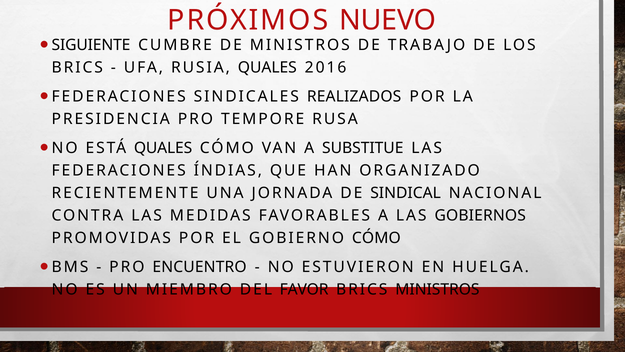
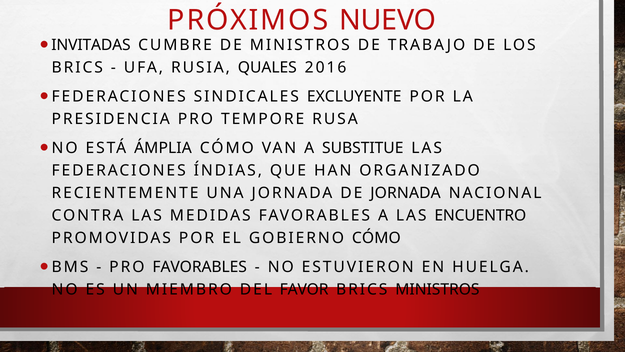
SIGUIENTE: SIGUIENTE -> INVITADAS (91, 45)
REALIZADOS: REALIZADOS -> EXCLUYENTE (354, 96)
ESTÁ QUALES: QUALES -> ÁMPLIA (163, 148)
DE SINDICAL: SINDICAL -> JORNADA (406, 193)
GOBIERNOS: GOBIERNOS -> ENCUENTRO (480, 215)
PRO ENCUENTRO: ENCUENTRO -> FAVORABLES (200, 267)
